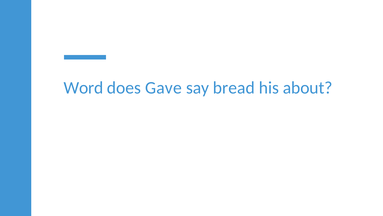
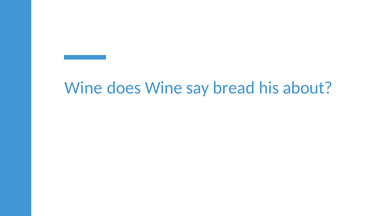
Word: Word -> Wine (83, 88)
does Gave: Gave -> Wine (164, 88)
